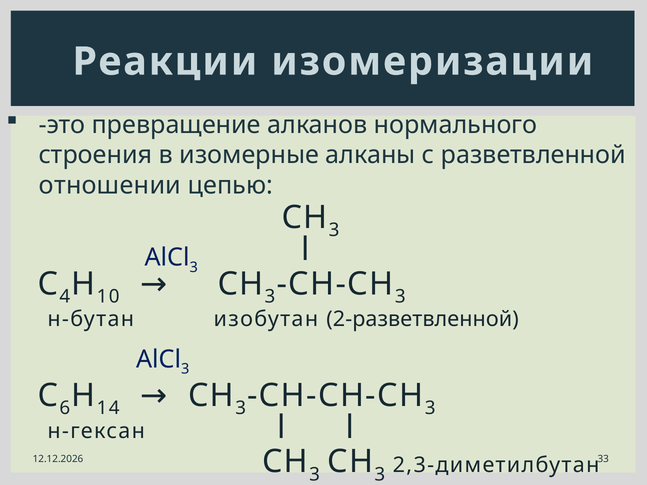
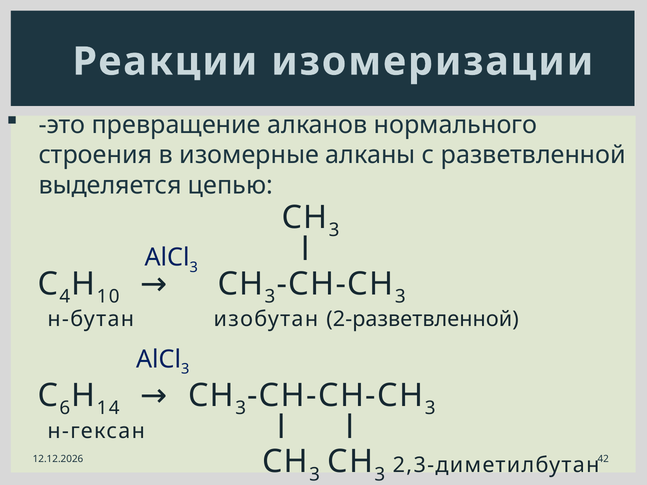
отношении: отношении -> выделяется (110, 185)
33: 33 -> 42 (603, 459)
